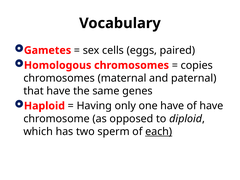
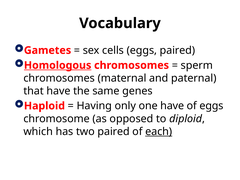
Homologous underline: none -> present (58, 65)
copies: copies -> sperm (197, 65)
of have: have -> eggs (211, 106)
two sperm: sperm -> paired (114, 132)
